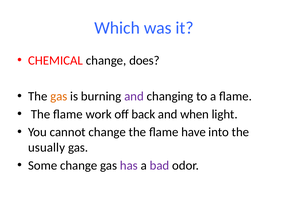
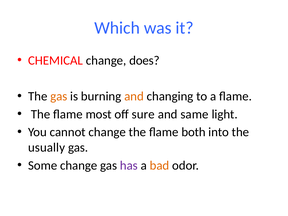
and colour: purple -> orange (134, 96)
work: work -> most (99, 114)
back: back -> sure (143, 114)
when: when -> same (194, 114)
have: have -> both (194, 132)
bad colour: purple -> orange (160, 165)
